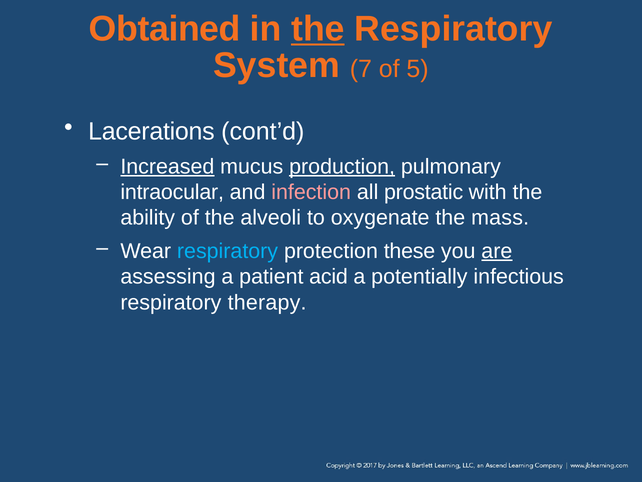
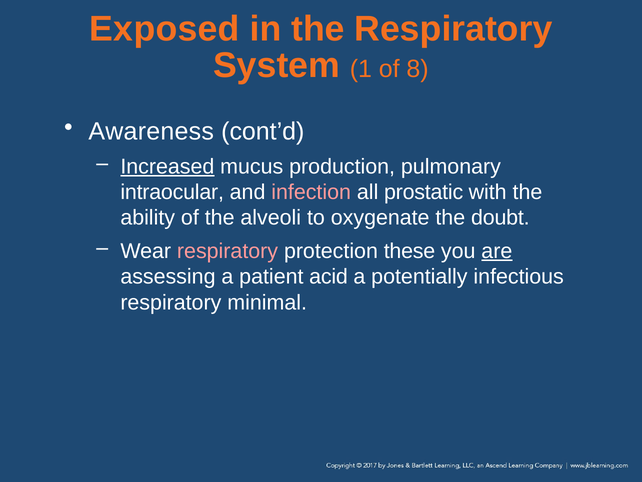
Obtained: Obtained -> Exposed (164, 29)
the underline: present -> none (318, 29)
7: 7 -> 1 (361, 69)
5: 5 -> 8 (418, 69)
Lacerations: Lacerations -> Awareness (151, 131)
production underline: present -> none (342, 166)
mass: mass -> doubt (500, 218)
respiratory colour: light blue -> pink (228, 251)
therapy: therapy -> minimal (267, 302)
